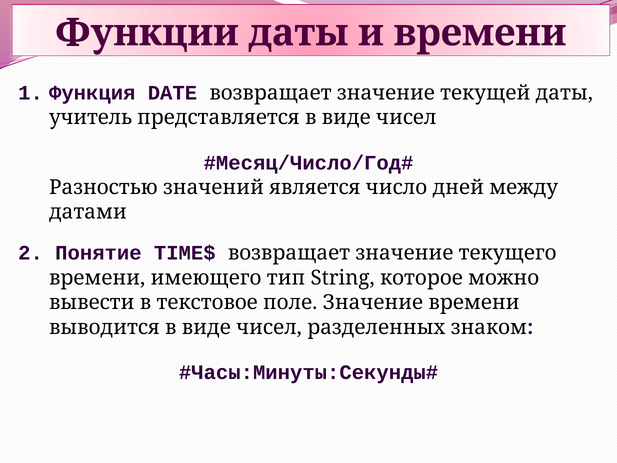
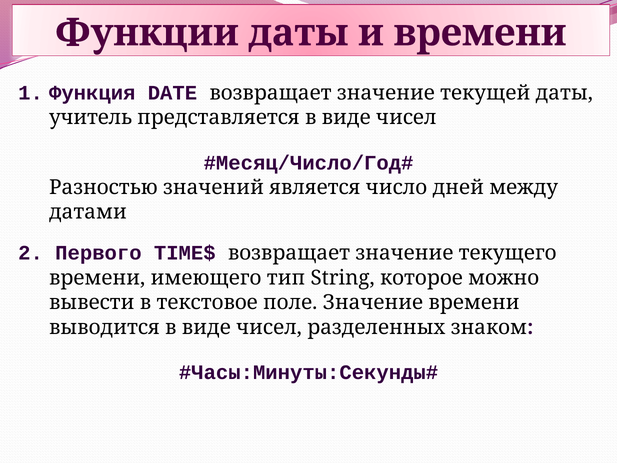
Понятие: Понятие -> Первого (98, 253)
